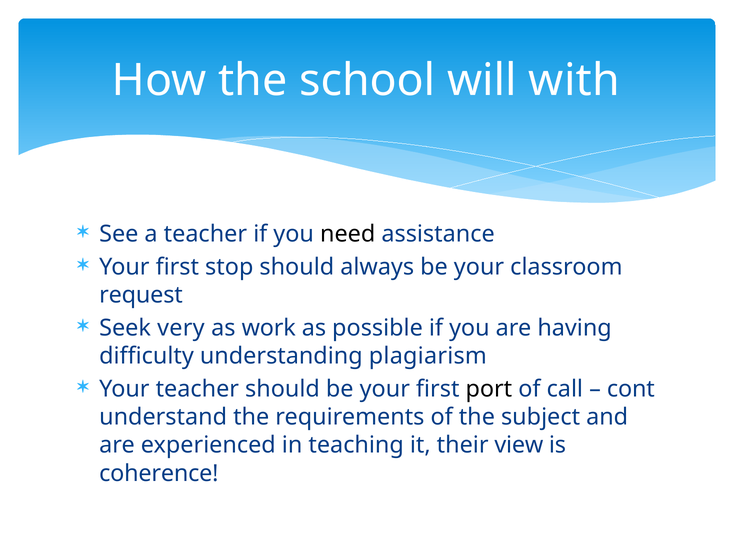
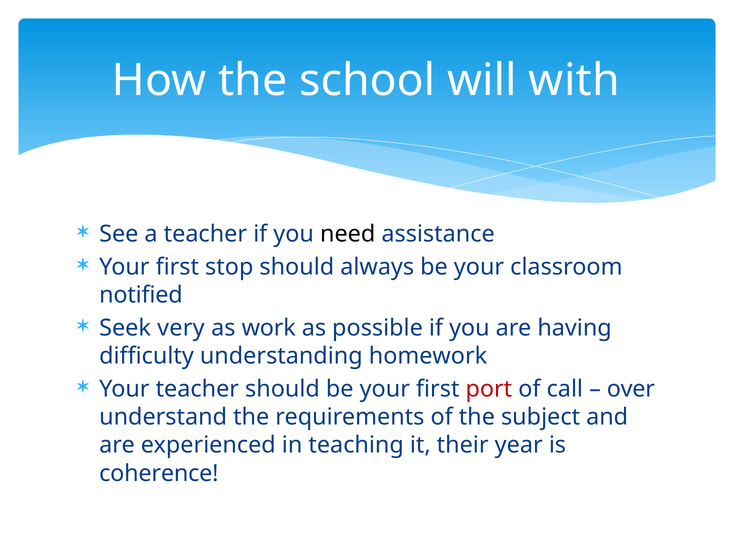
request: request -> notified (141, 295)
plagiarism: plagiarism -> homework (428, 356)
port colour: black -> red (489, 389)
cont: cont -> over (631, 389)
view: view -> year (519, 445)
